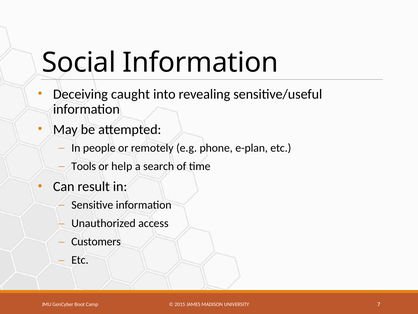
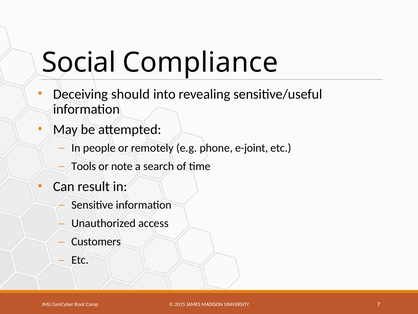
Social Information: Information -> Compliance (200, 62)
caught: caught -> should (130, 94)
e-plan: e-plan -> e-joint (252, 148)
help: help -> note (122, 166)
